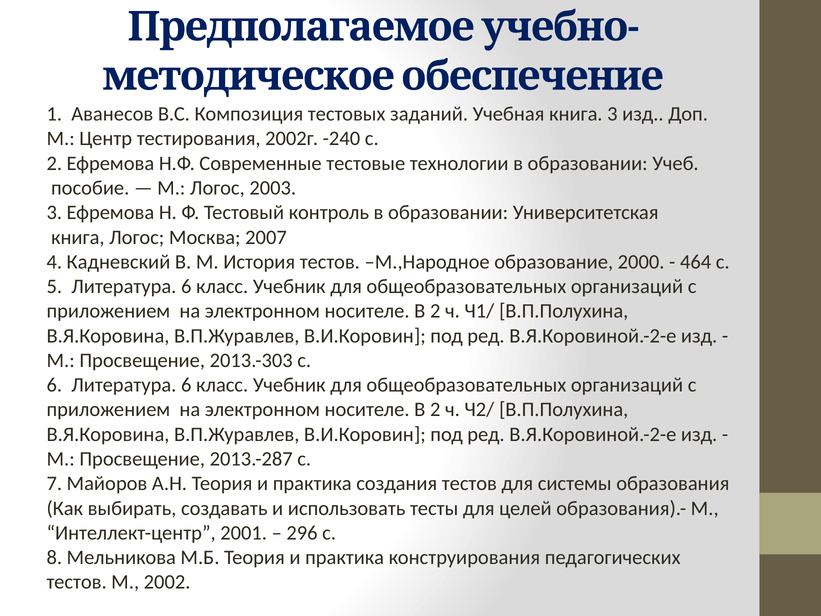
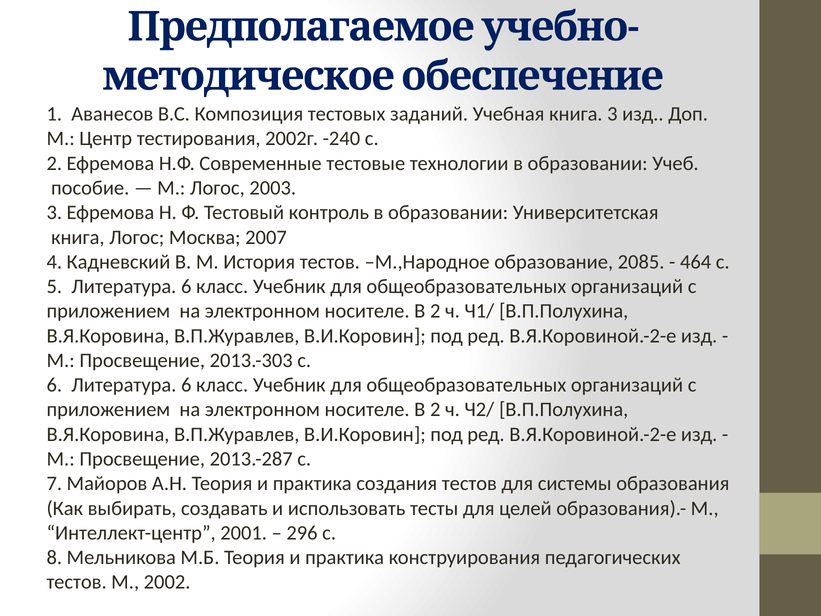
2000: 2000 -> 2085 (641, 262)
